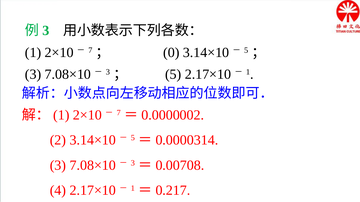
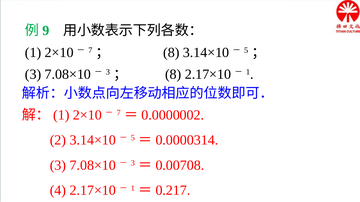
3: 3 -> 9 (46, 31)
0: 0 -> 8 (171, 53)
5: 5 -> 8 (173, 74)
